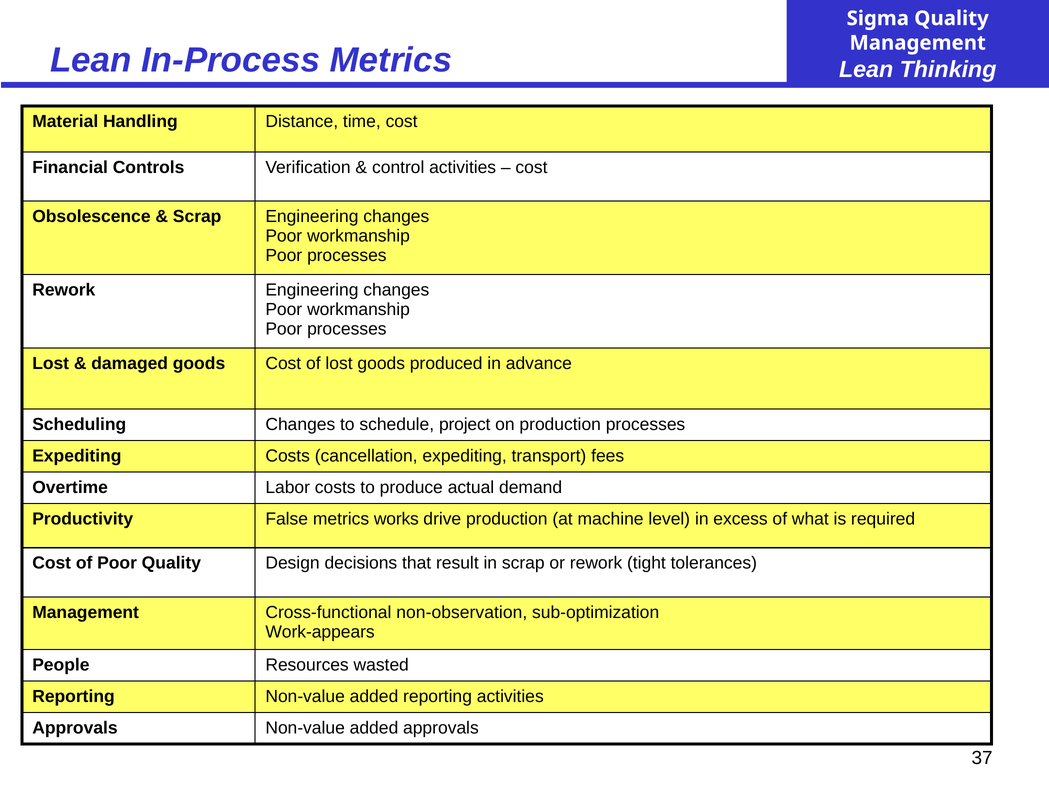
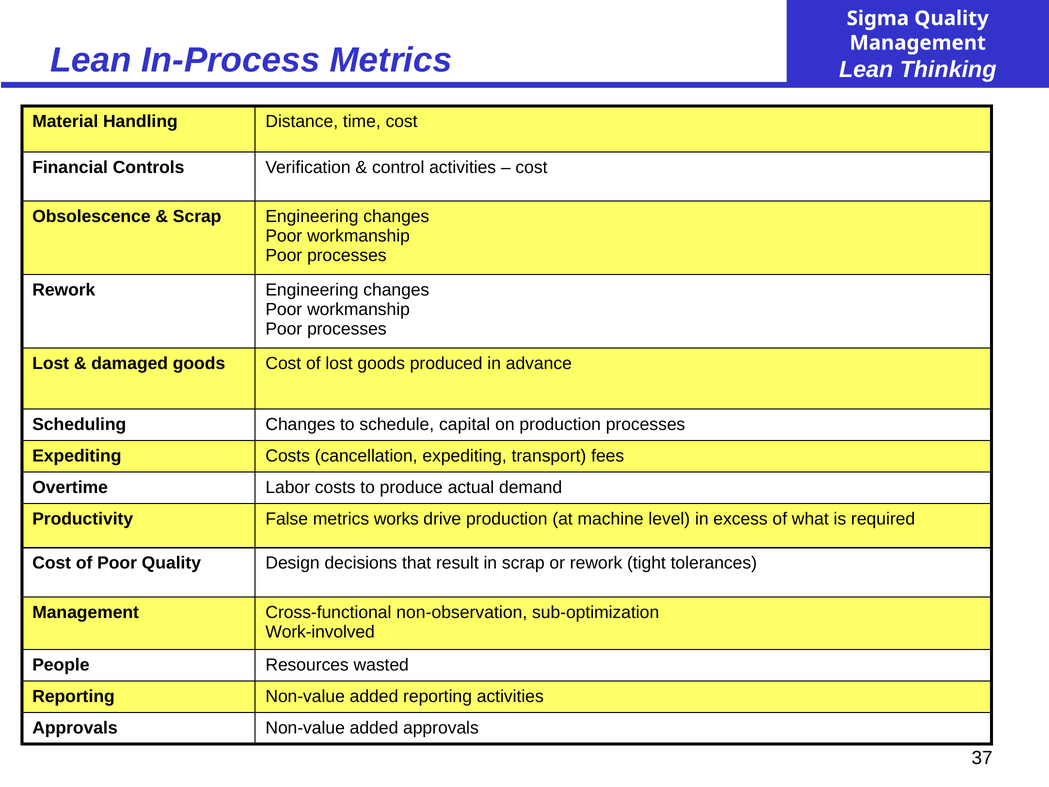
project: project -> capital (465, 424)
Work-appears: Work-appears -> Work-involved (320, 632)
